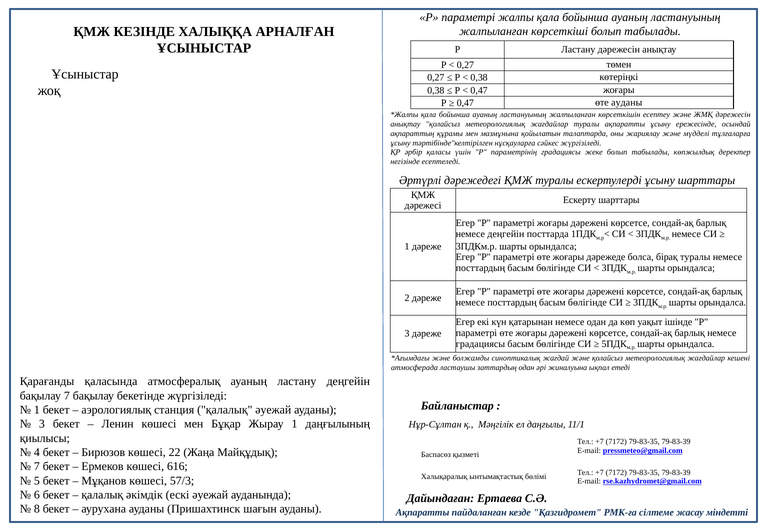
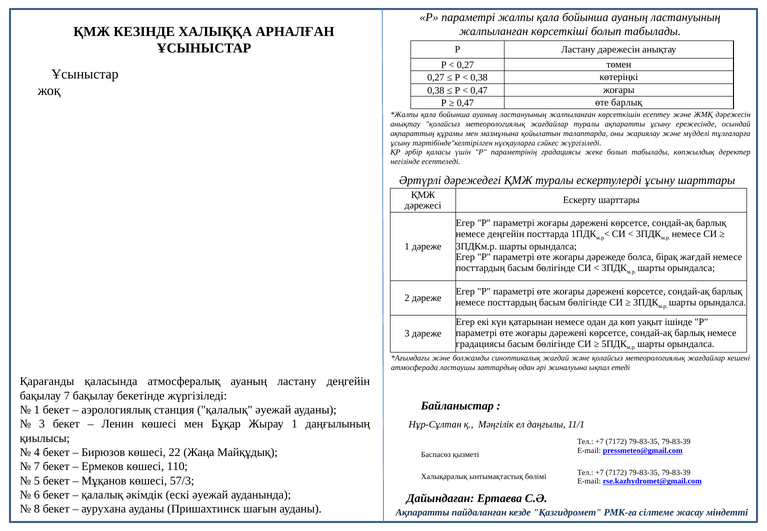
өте ауданы: ауданы -> барлық (627, 103)
бірақ туралы: туралы -> жағдай (695, 257)
616: 616 -> 110 (177, 467)
